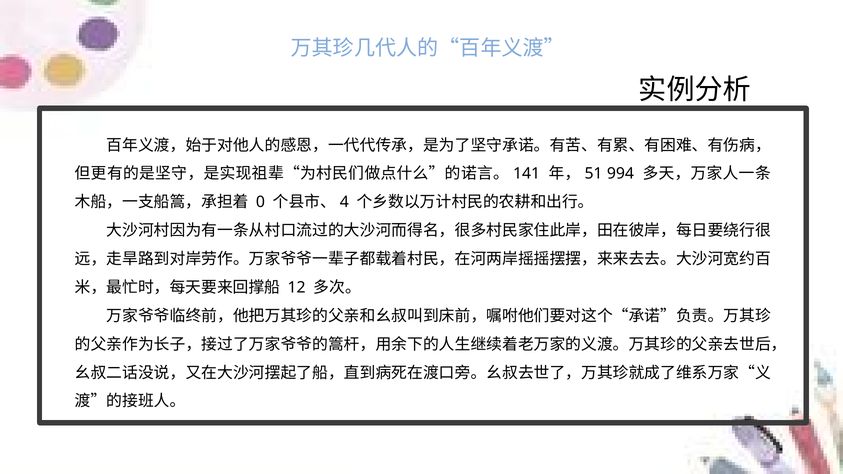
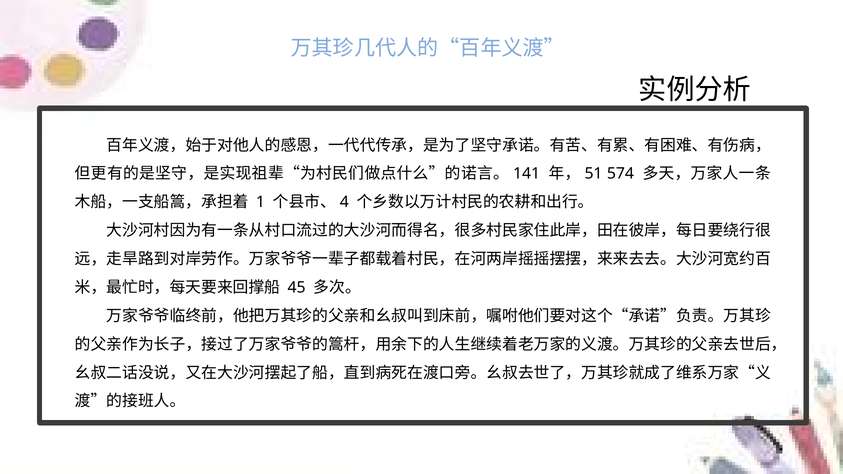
994: 994 -> 574 (620, 174)
0: 0 -> 1 (260, 202)
12: 12 -> 45 (297, 288)
